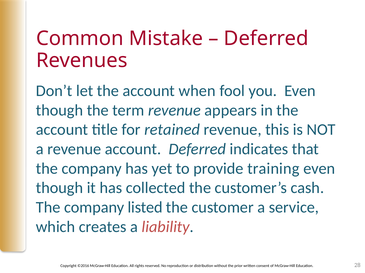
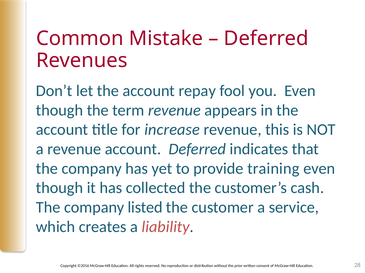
when: when -> repay (197, 91)
retained: retained -> increase (172, 130)
